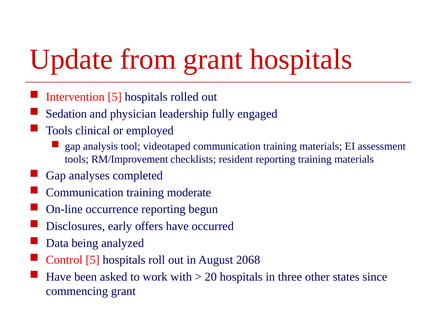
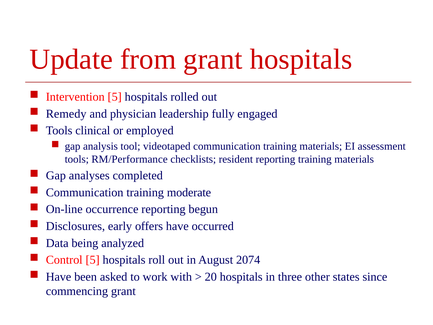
Sedation: Sedation -> Remedy (66, 114)
RM/Improvement: RM/Improvement -> RM/Performance (130, 159)
2068: 2068 -> 2074 (248, 260)
